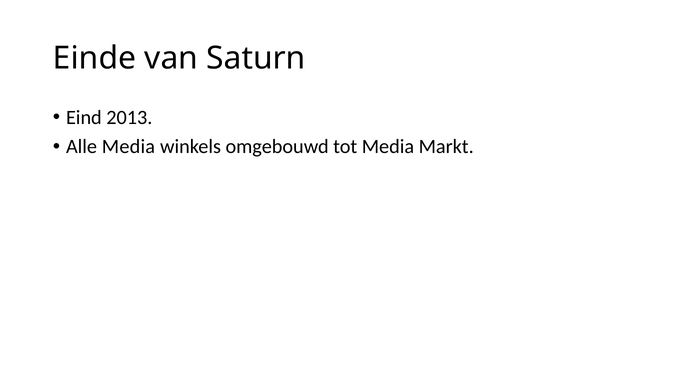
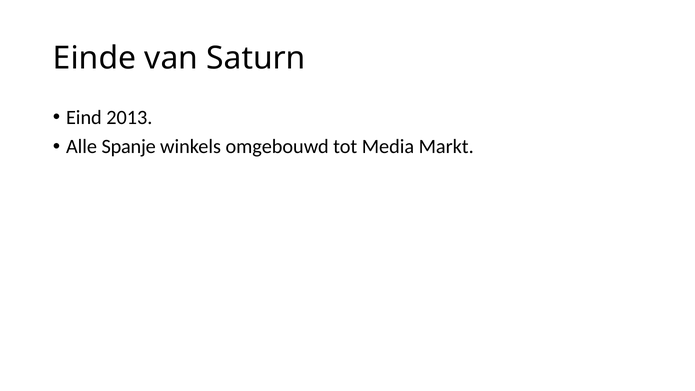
Alle Media: Media -> Spanje (129, 147)
